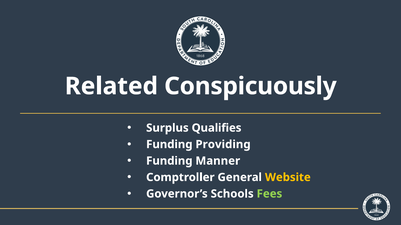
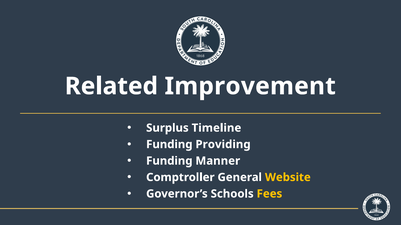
Conspicuously: Conspicuously -> Improvement (250, 86)
Qualifies: Qualifies -> Timeline (216, 128)
Fees colour: light green -> yellow (269, 194)
